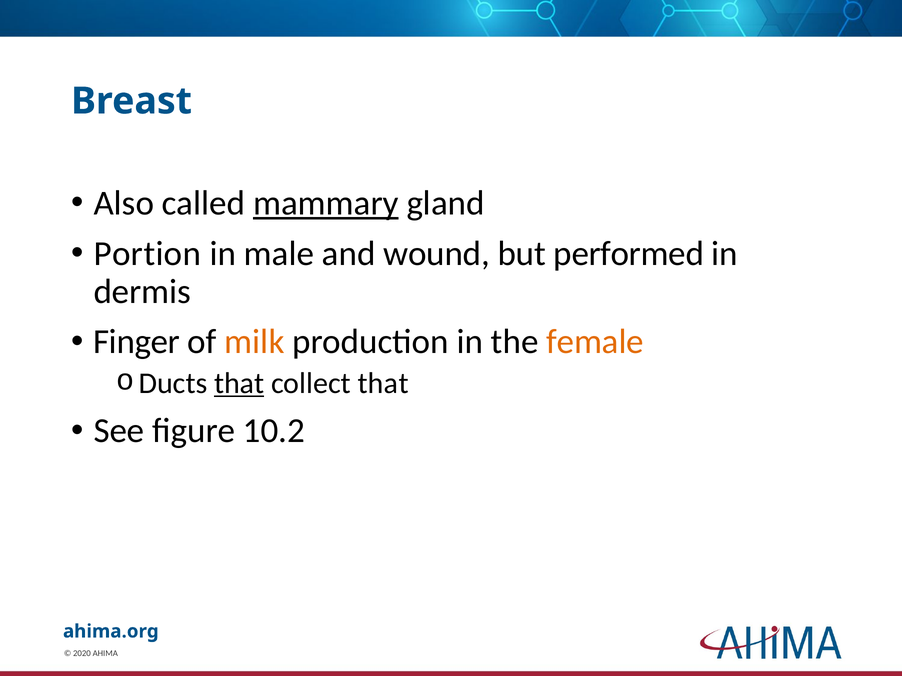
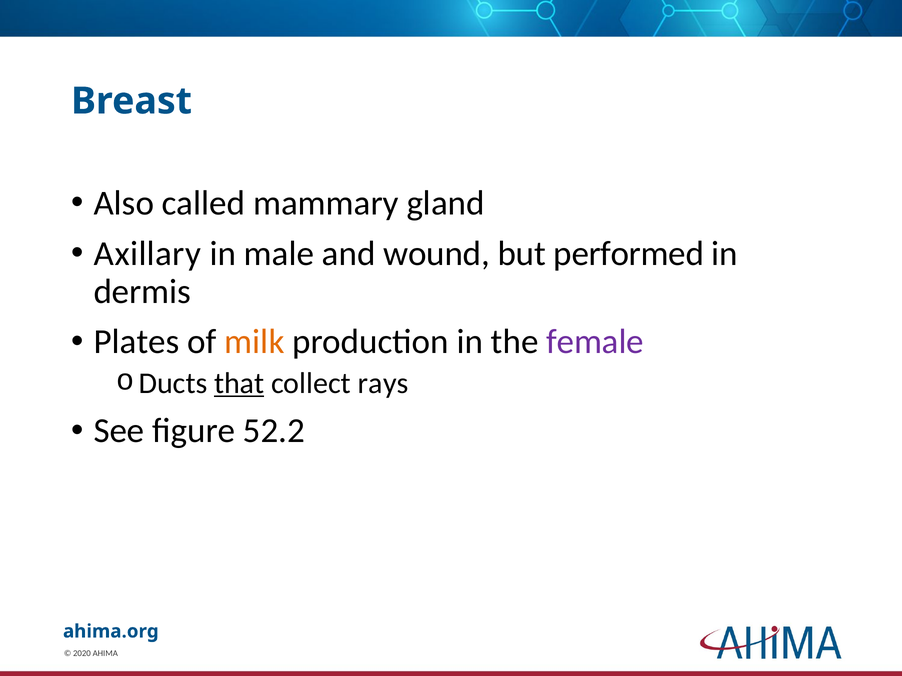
mammary underline: present -> none (326, 203)
Portion: Portion -> Axillary (147, 254)
Finger: Finger -> Plates (137, 342)
female colour: orange -> purple (595, 342)
collect that: that -> rays (383, 384)
10.2: 10.2 -> 52.2 (274, 431)
